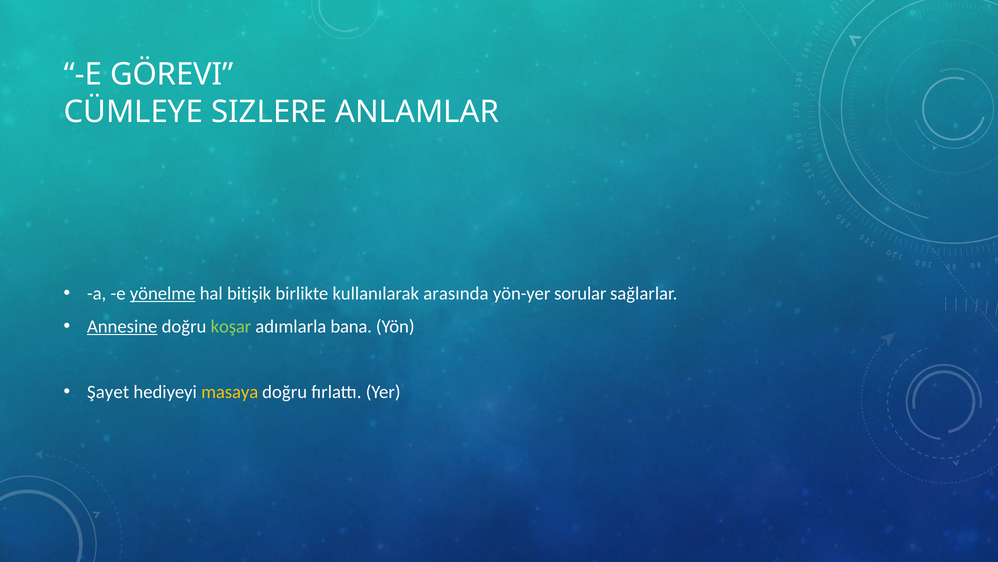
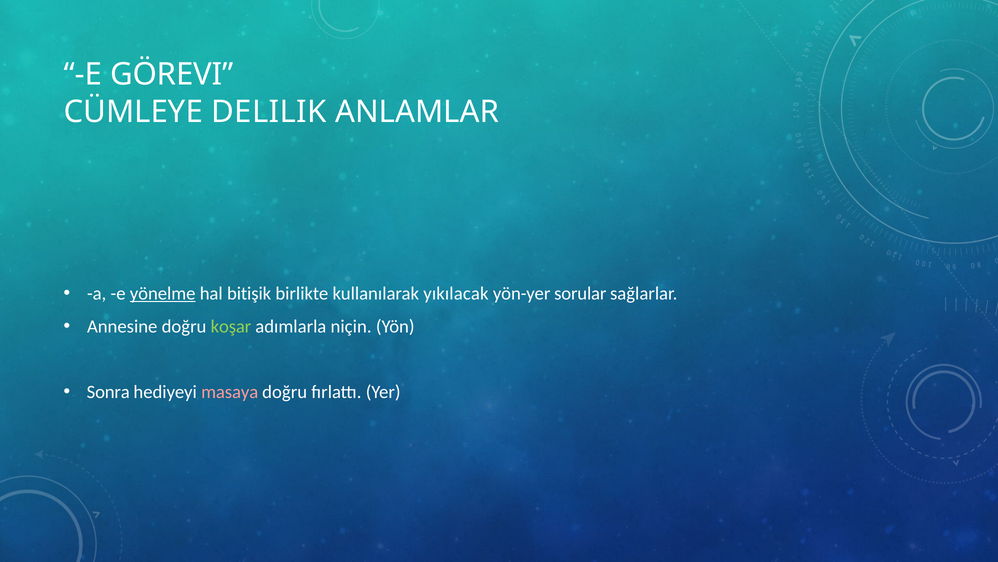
SIZLERE: SIZLERE -> DELILIK (269, 112)
arasında: arasında -> yıkılacak (456, 293)
Annesine underline: present -> none (122, 326)
bana: bana -> niçin (351, 326)
Şayet: Şayet -> Sonra (108, 392)
masaya colour: yellow -> pink (230, 392)
